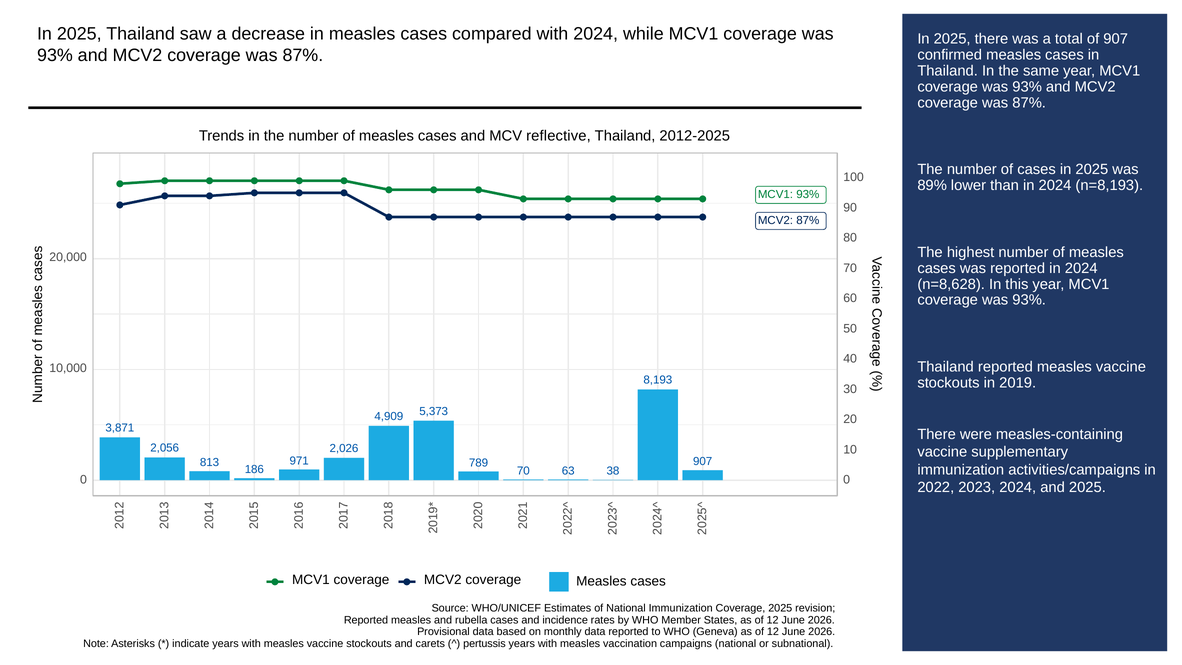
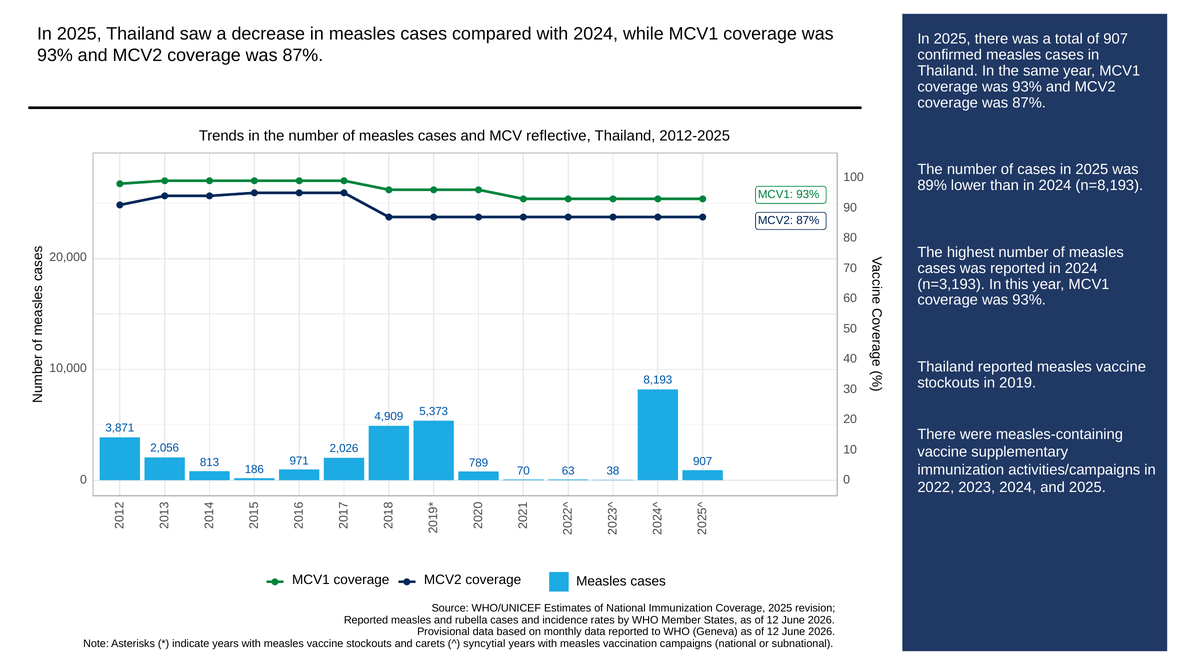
n=8,628: n=8,628 -> n=3,193 (951, 284)
pertussis: pertussis -> syncytial (484, 643)
